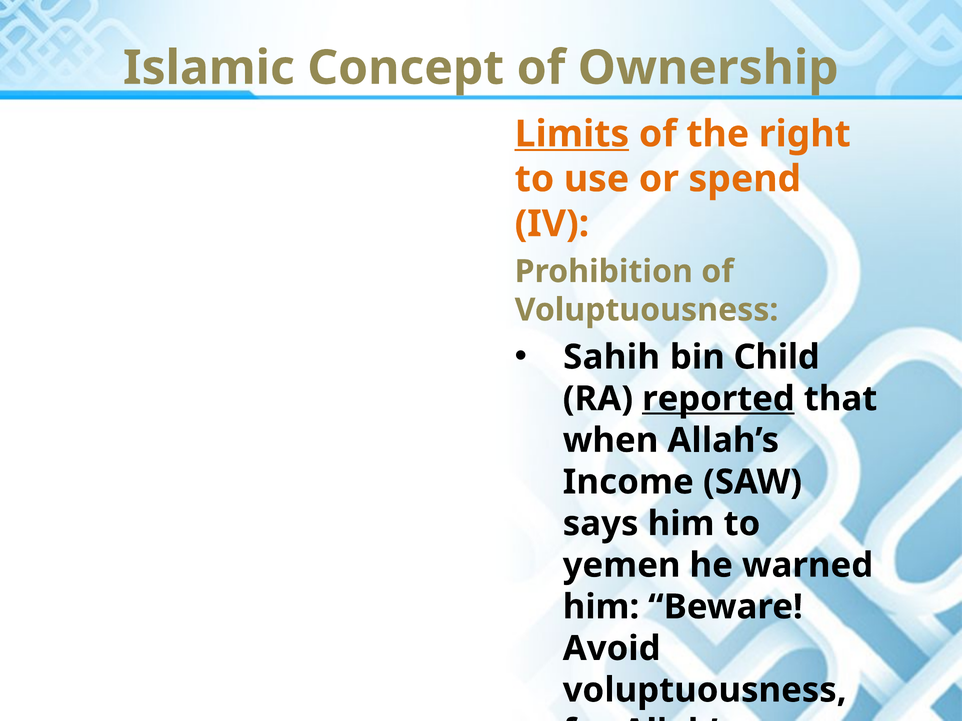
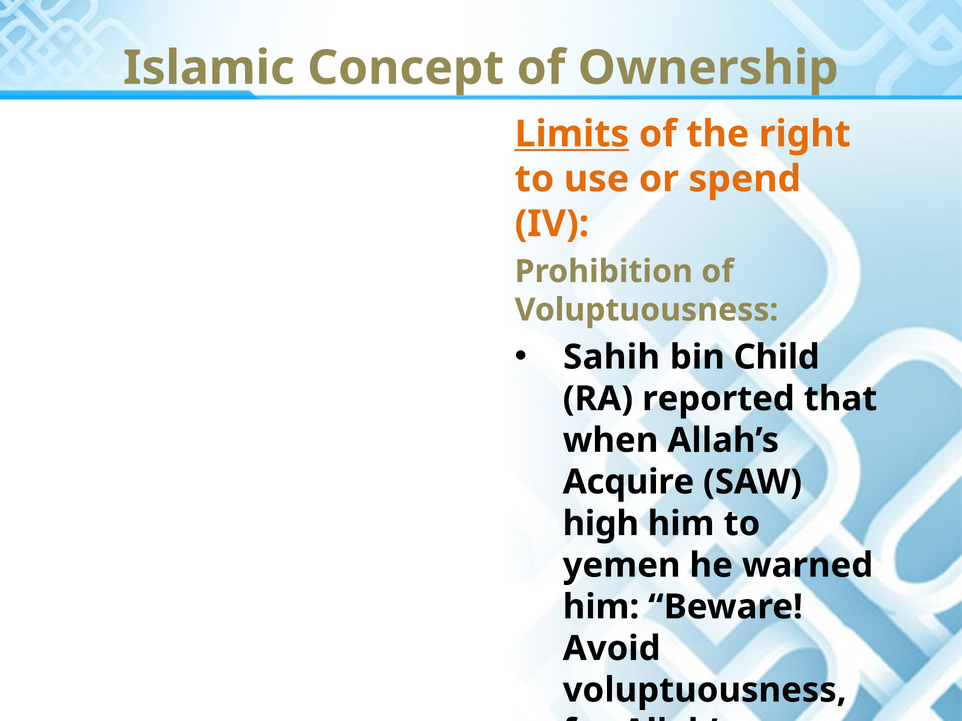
reported underline: present -> none (718, 399)
Income: Income -> Acquire (628, 482)
says: says -> high (601, 524)
